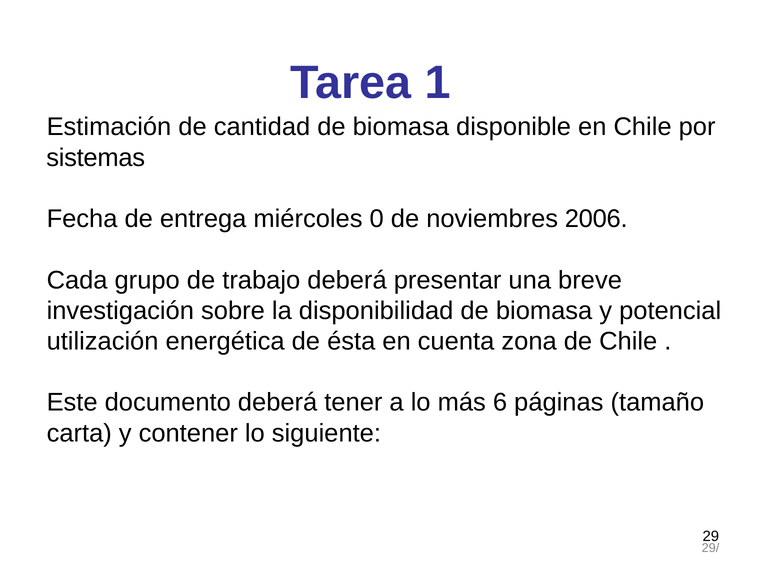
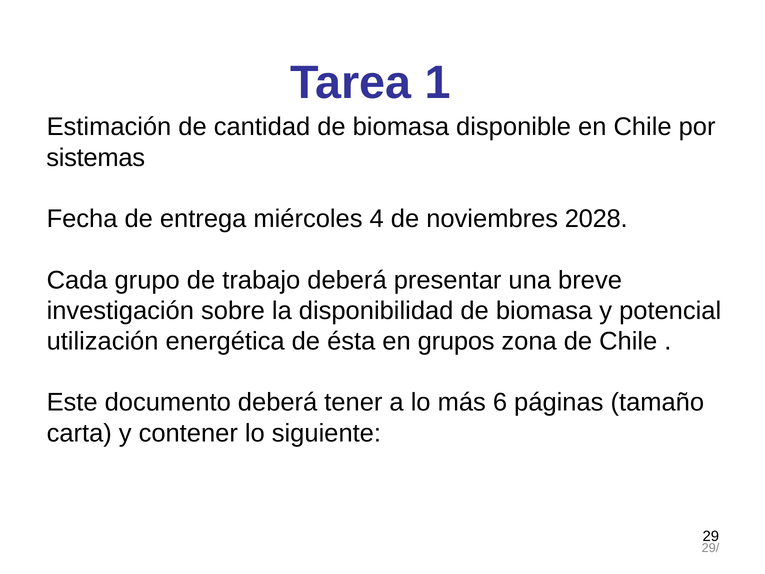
0: 0 -> 4 (377, 219)
2006: 2006 -> 2028 (596, 219)
cuenta: cuenta -> grupos (456, 341)
